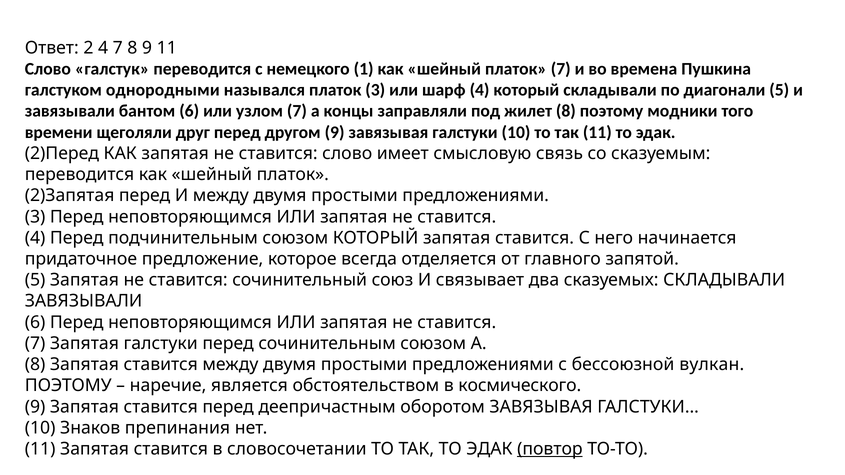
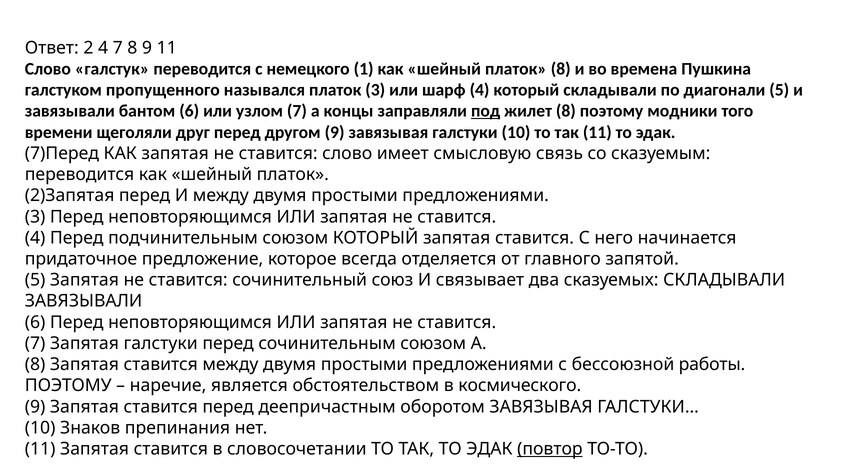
платок 7: 7 -> 8 (561, 69)
однородными: однородными -> пропущенного (163, 90)
под underline: none -> present (486, 111)
2)Перед: 2)Перед -> 7)Перед (62, 153)
вулкан: вулкан -> работы (712, 365)
